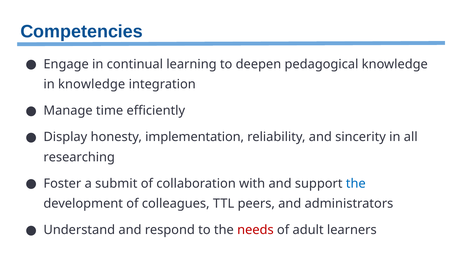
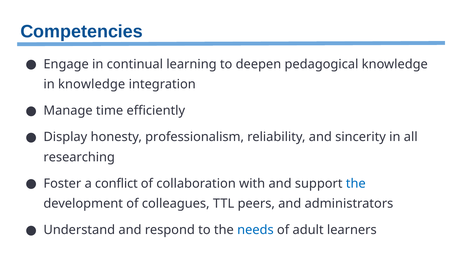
implementation: implementation -> professionalism (195, 137)
submit: submit -> conflict (116, 183)
needs colour: red -> blue (255, 230)
